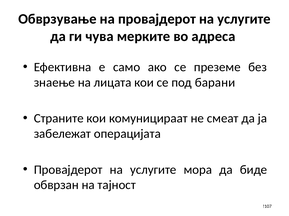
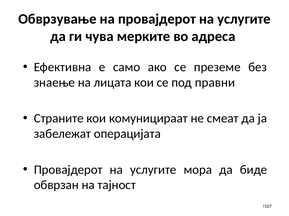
барани: барани -> правни (215, 83)
